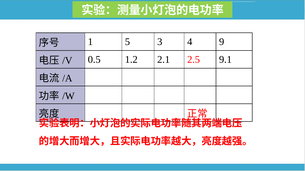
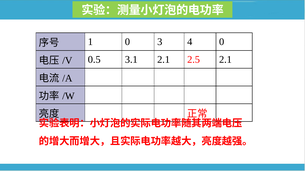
1 5: 5 -> 0 (127, 42)
4 9: 9 -> 0 (222, 42)
1.2: 1.2 -> 3.1 (131, 60)
2.5 9.1: 9.1 -> 2.1 (225, 60)
